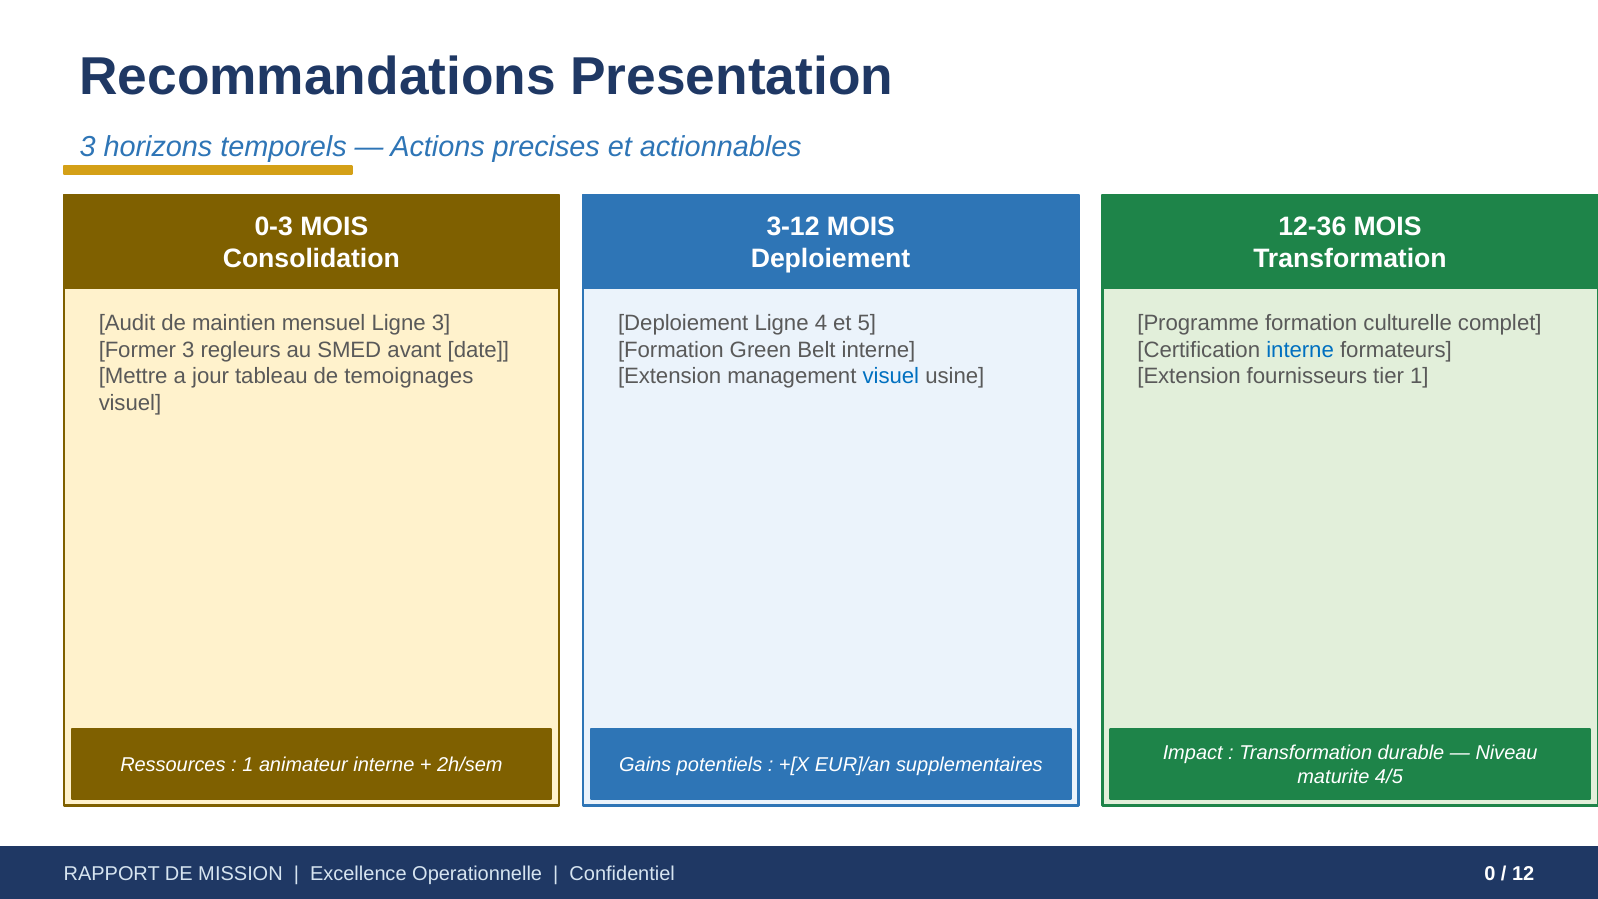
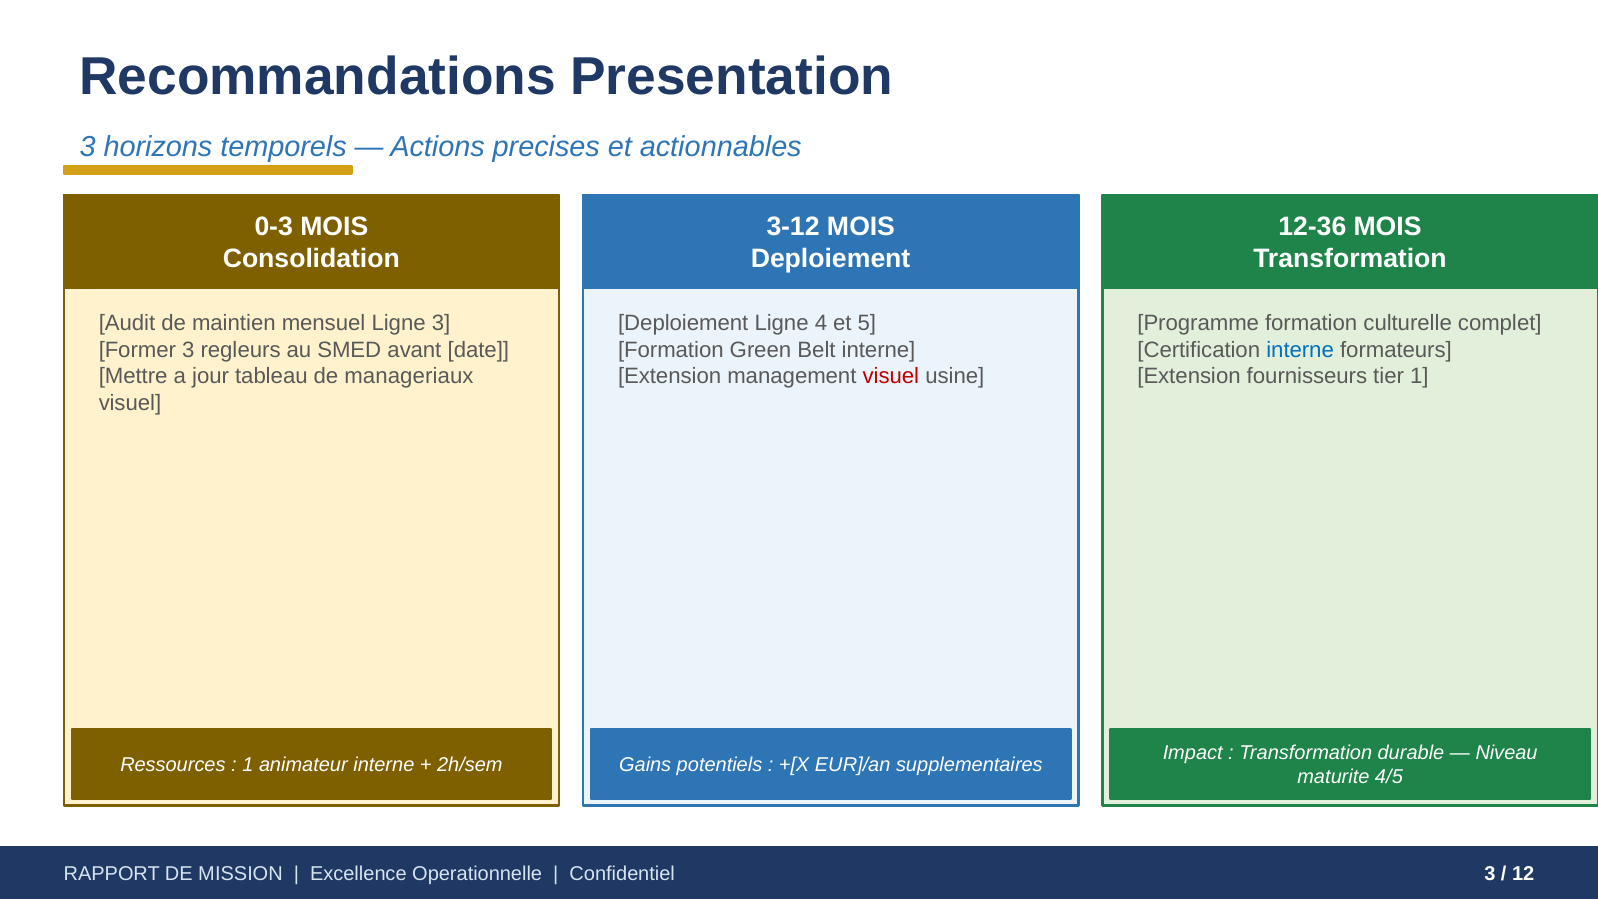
temoignages: temoignages -> manageriaux (409, 377)
visuel colour: blue -> red (891, 377)
Confidentiel 0: 0 -> 3 (1490, 874)
